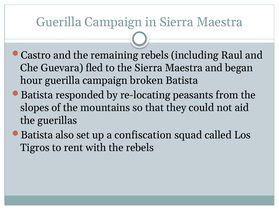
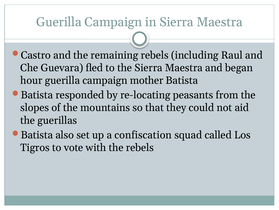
broken: broken -> mother (147, 80)
rent: rent -> vote (74, 147)
